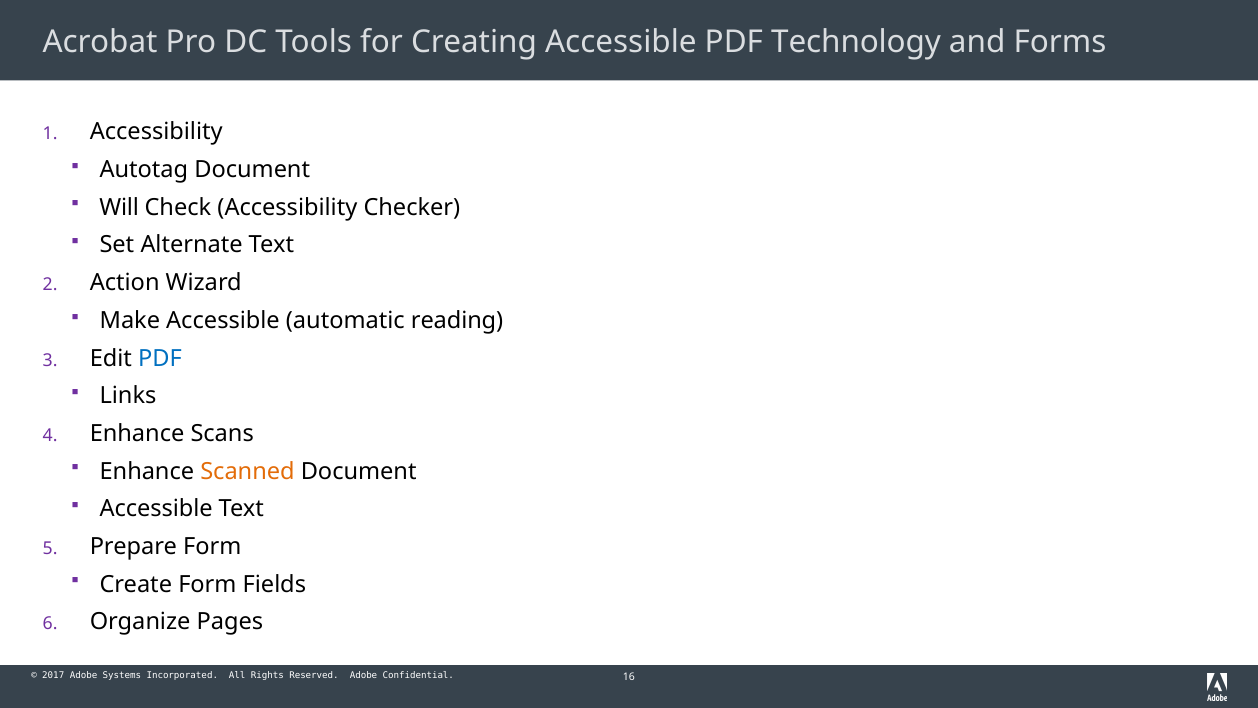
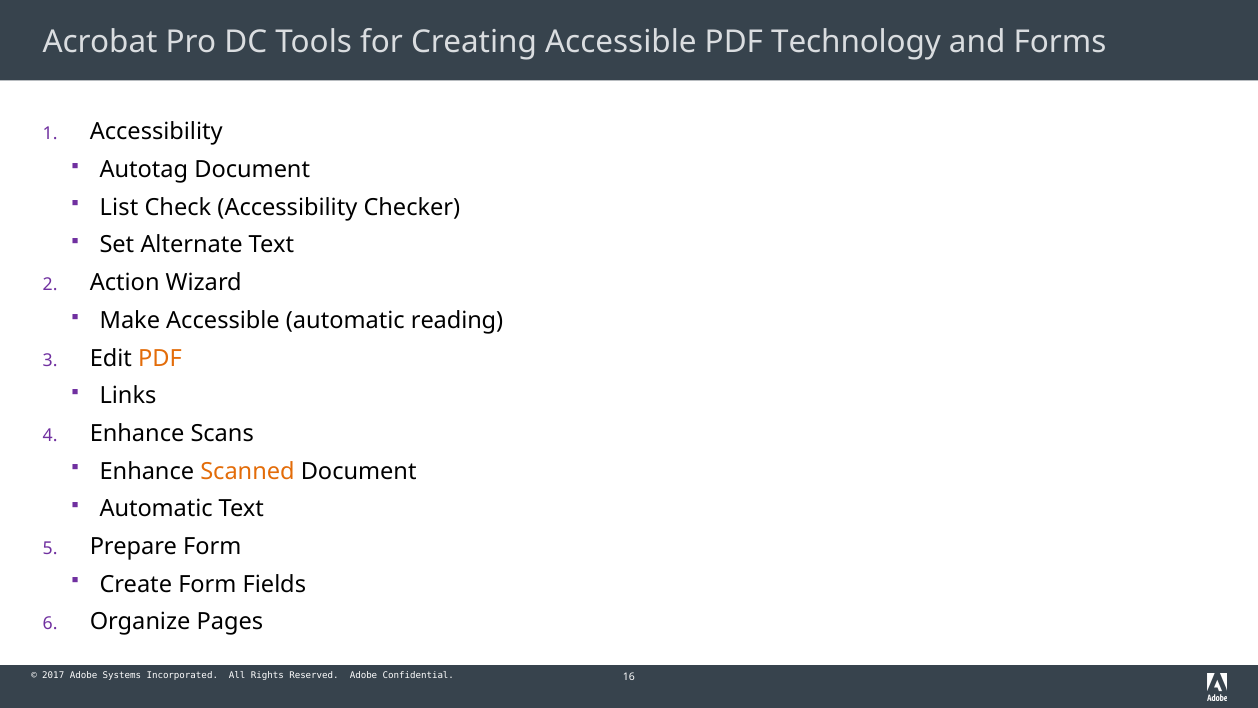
Will: Will -> List (119, 207)
PDF colour: blue -> orange (160, 358)
Accessible: Accessible -> Automatic (156, 509)
